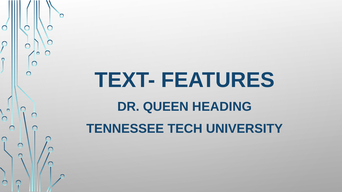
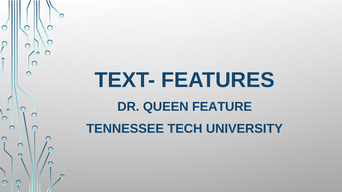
HEADING: HEADING -> FEATURE (222, 107)
